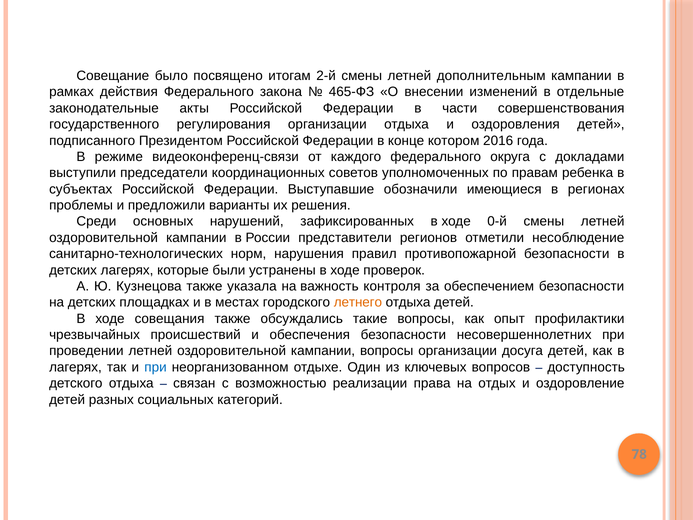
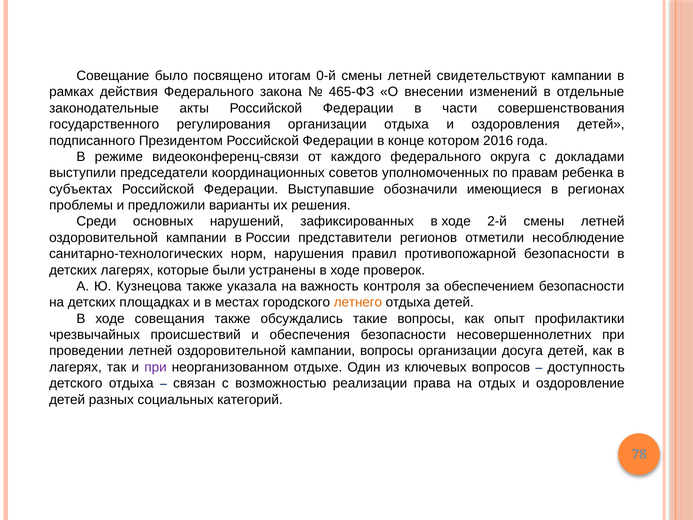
2-й: 2-й -> 0-й (326, 76)
дополнительным: дополнительным -> свидетельствуют (491, 76)
0-й: 0-й -> 2-й (497, 221)
при colour: blue -> purple (155, 367)
